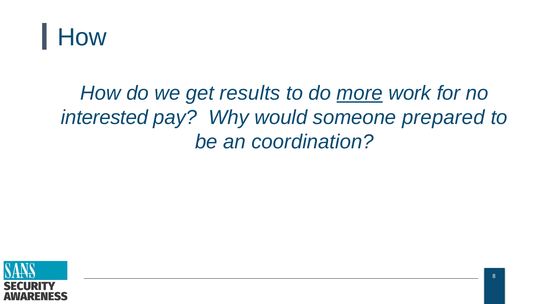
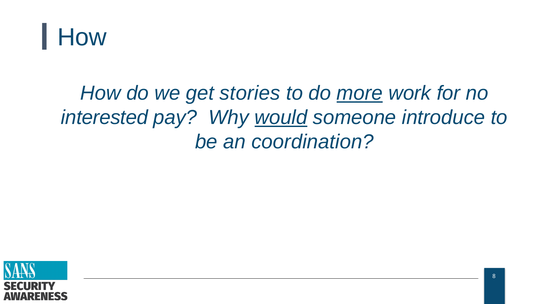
results: results -> stories (250, 93)
would underline: none -> present (281, 118)
prepared: prepared -> introduce (443, 118)
